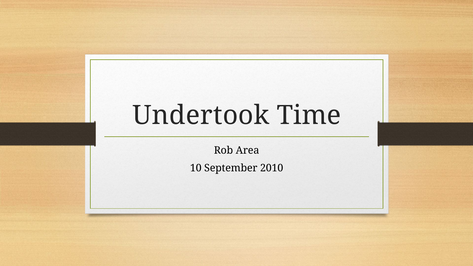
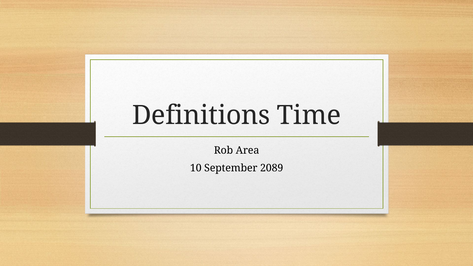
Undertook: Undertook -> Definitions (201, 116)
2010: 2010 -> 2089 (272, 168)
